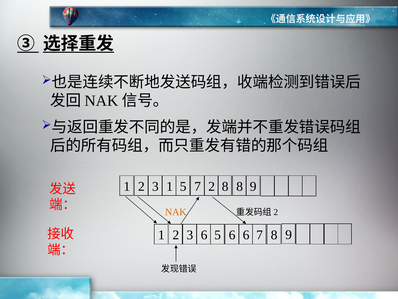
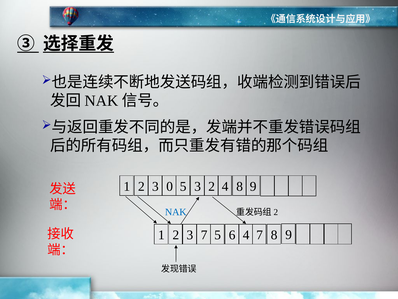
3 1: 1 -> 0 (170, 186)
5 7: 7 -> 3 (198, 186)
2 8: 8 -> 4 (225, 186)
NAK colour: orange -> blue (176, 212)
3 6: 6 -> 7 (204, 235)
6 6: 6 -> 4 (246, 235)
